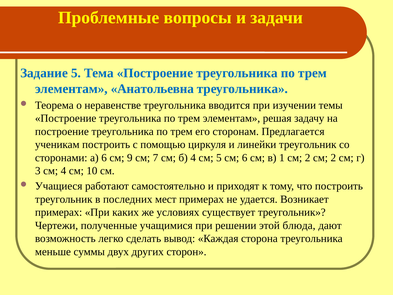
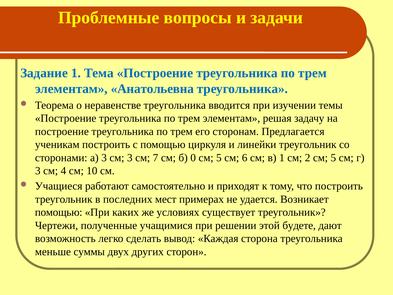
Задание 5: 5 -> 1 (76, 73)
а 6: 6 -> 3 (104, 158)
см 9: 9 -> 3 (130, 158)
б 4: 4 -> 0 (193, 158)
2 см 2: 2 -> 5 (333, 158)
примерах: примерах -> помощью (59, 212)
блюда: блюда -> будете (299, 225)
